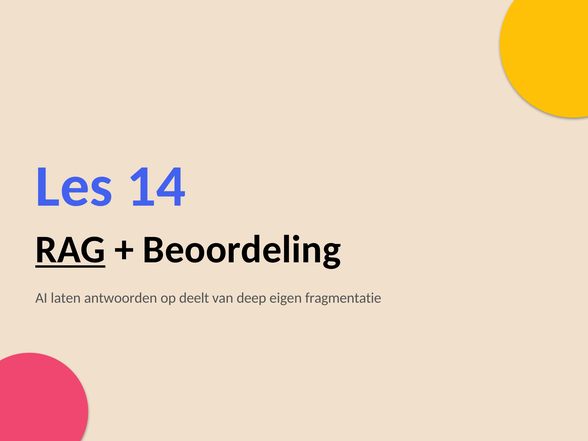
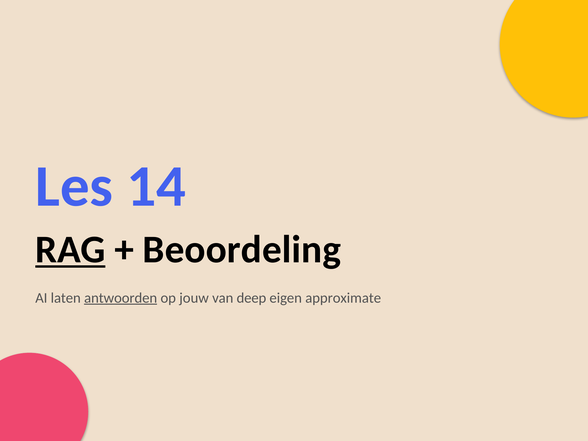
antwoorden underline: none -> present (121, 298)
deelt: deelt -> jouw (194, 298)
fragmentatie: fragmentatie -> approximate (343, 298)
